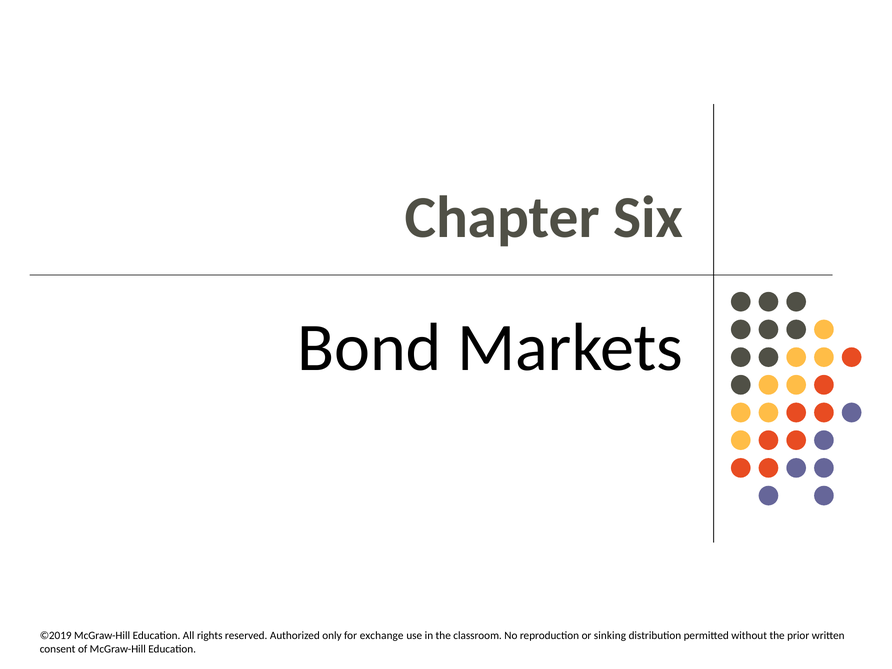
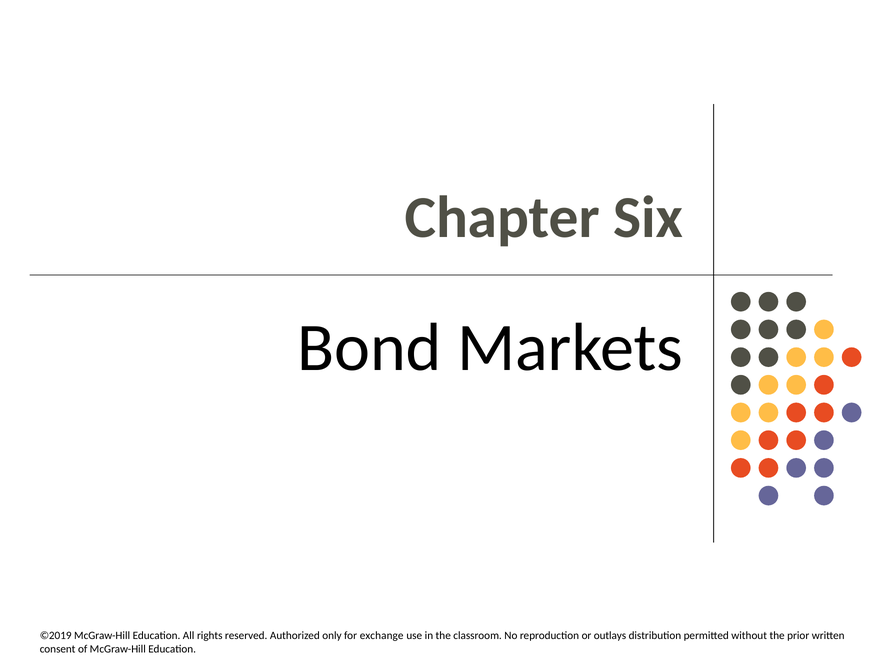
sinking: sinking -> outlays (610, 636)
